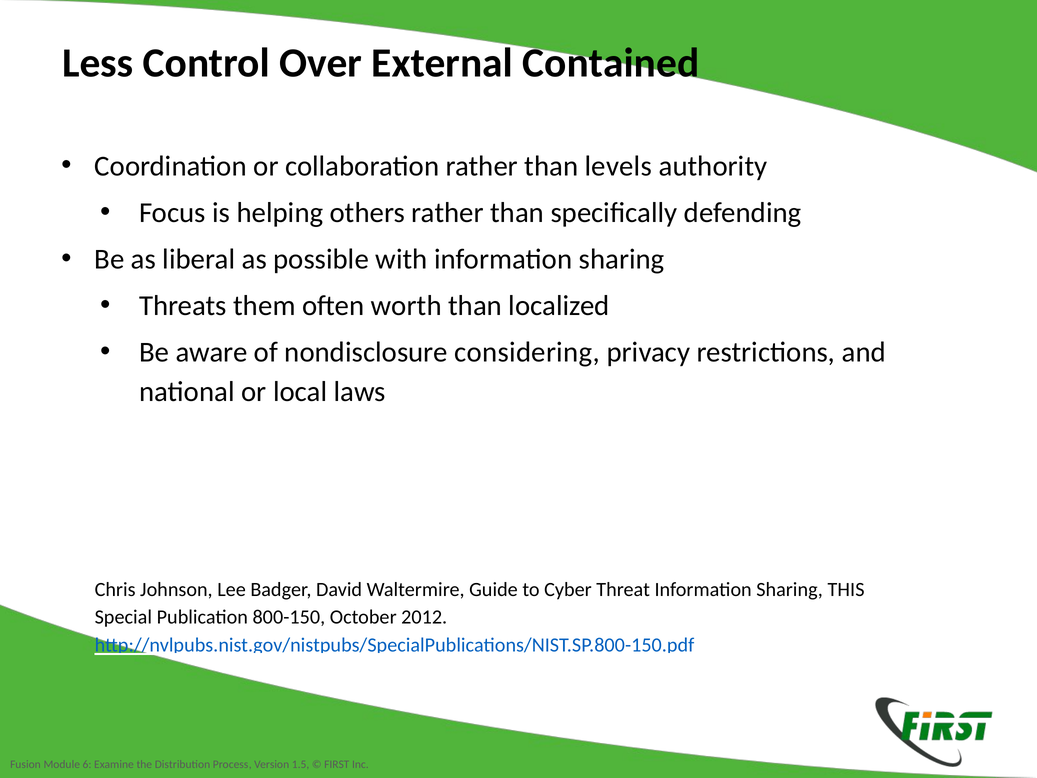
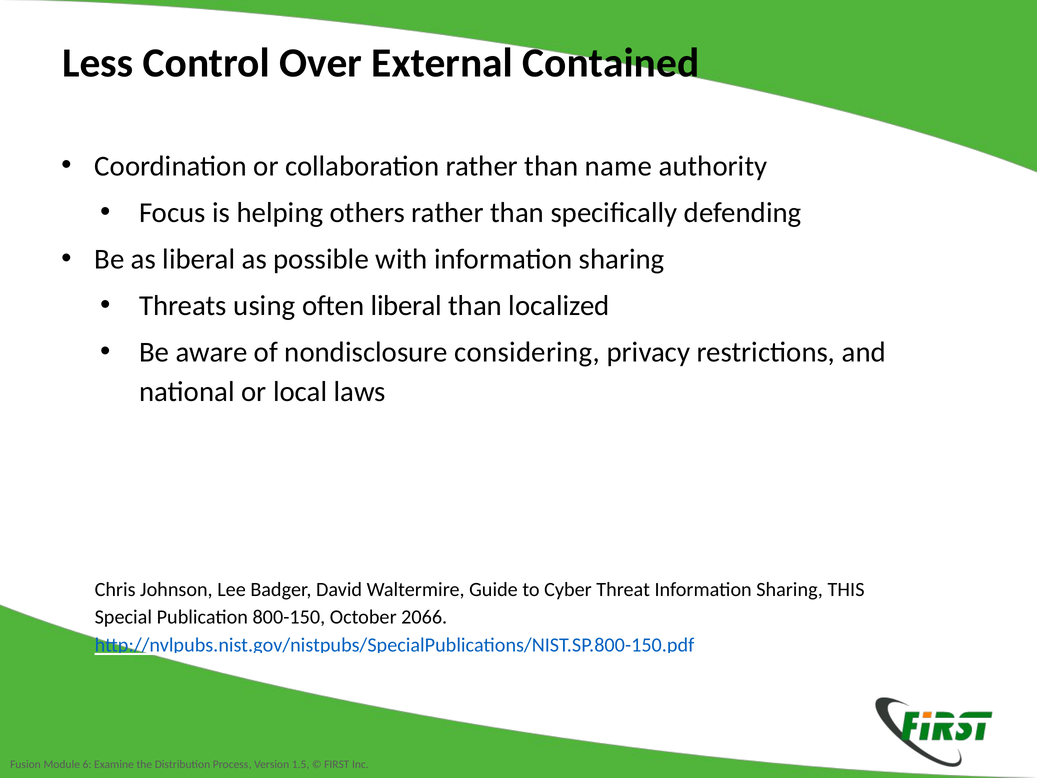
levels: levels -> name (618, 166)
them: them -> using (264, 306)
often worth: worth -> liberal (406, 306)
2012: 2012 -> 2066 (424, 617)
